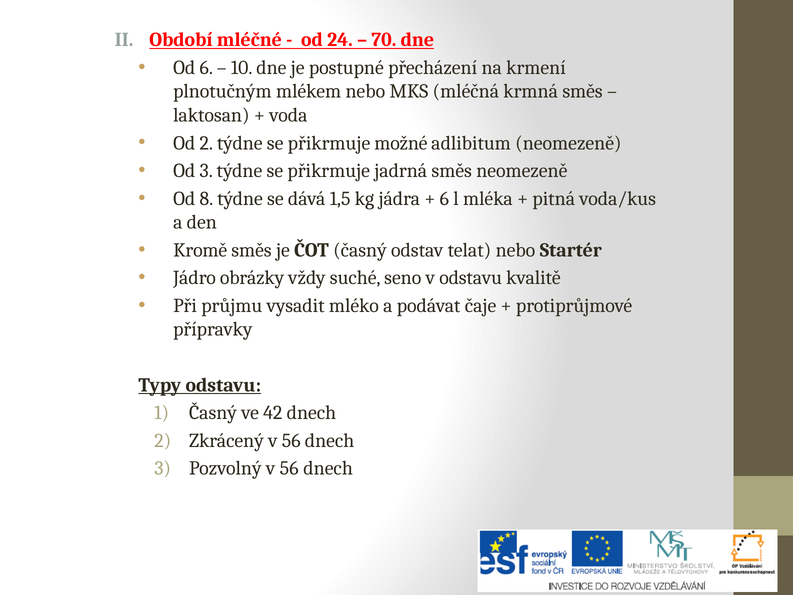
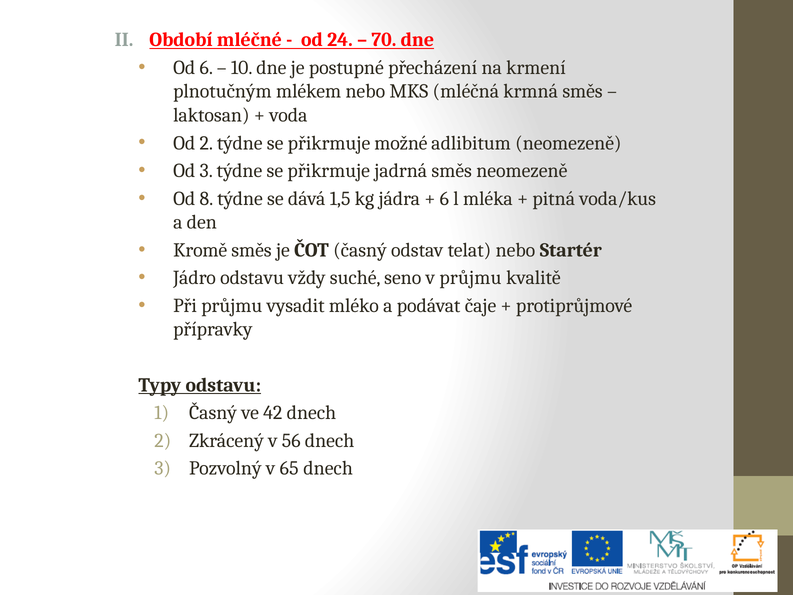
Jádro obrázky: obrázky -> odstavu (252, 278)
v odstavu: odstavu -> průjmu (470, 278)
Pozvolný v 56: 56 -> 65 (289, 468)
